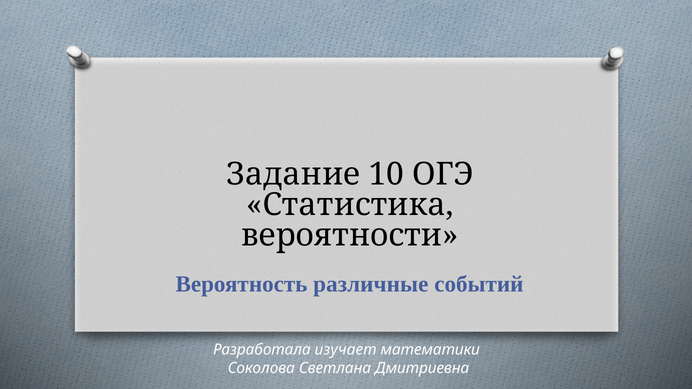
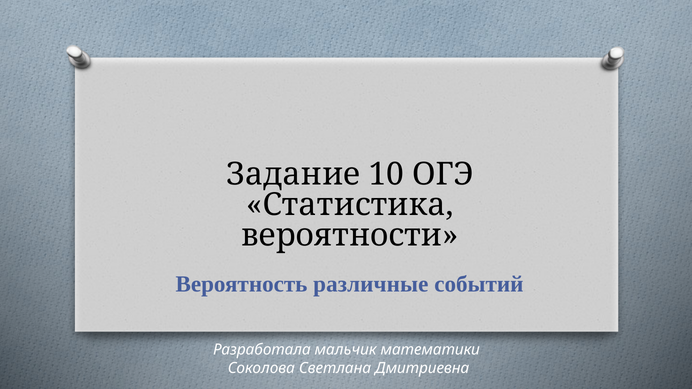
изучает: изучает -> мальчик (346, 350)
